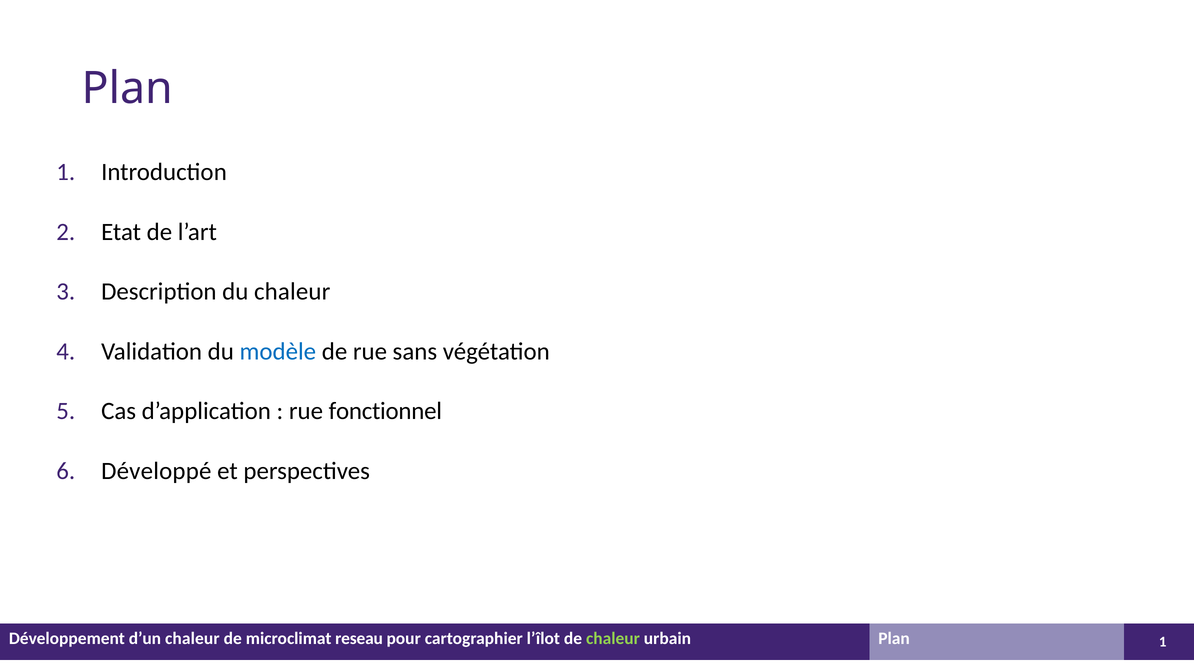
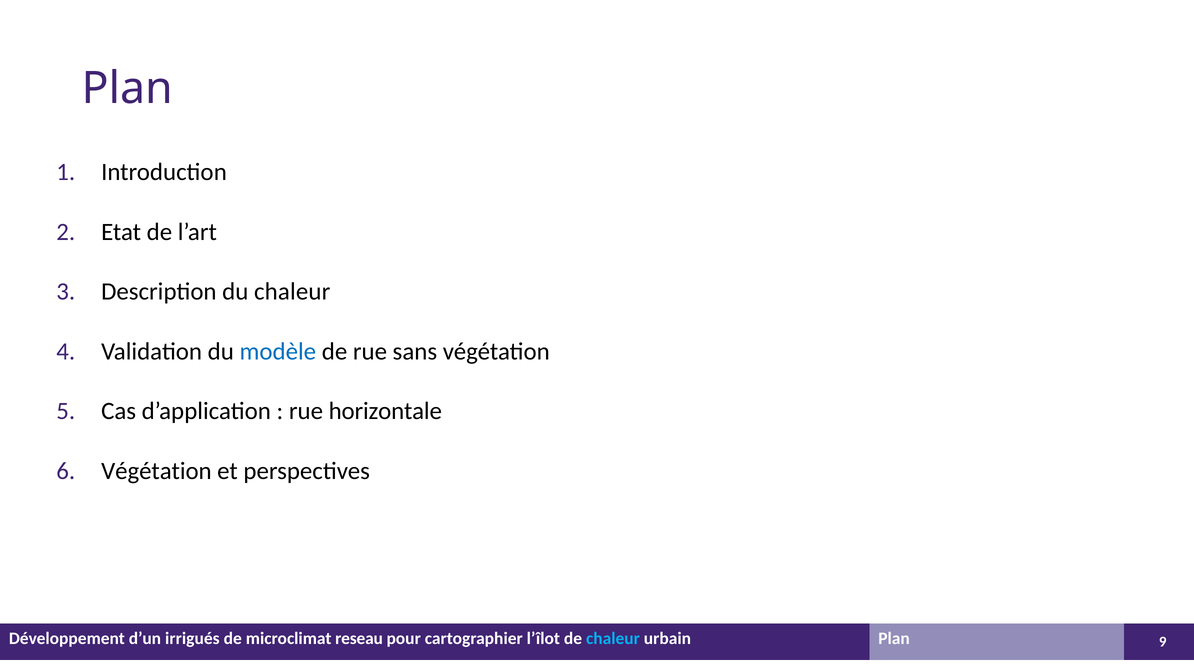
fonctionnel: fonctionnel -> horizontale (385, 411)
Développé: Développé -> Végétation (156, 471)
d’un chaleur: chaleur -> irrigués (192, 638)
chaleur colour: light green -> light blue (613, 638)
Plan 1: 1 -> 9 (1163, 642)
